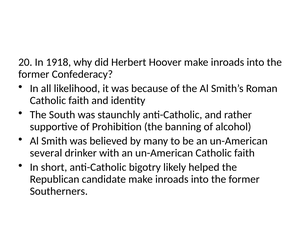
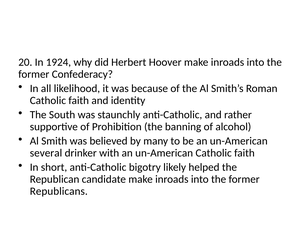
1918: 1918 -> 1924 (58, 62)
Southerners: Southerners -> Republicans (59, 192)
